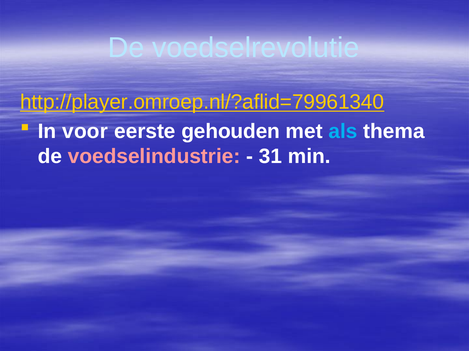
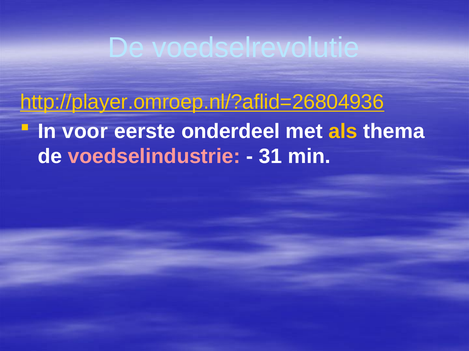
http://player.omroep.nl/?aflid=79961340: http://player.omroep.nl/?aflid=79961340 -> http://player.omroep.nl/?aflid=26804936 (202, 102)
gehouden: gehouden -> onderdeel (231, 131)
als colour: light blue -> yellow (343, 131)
